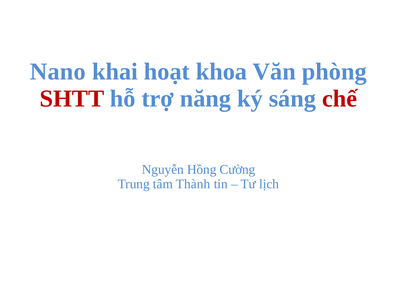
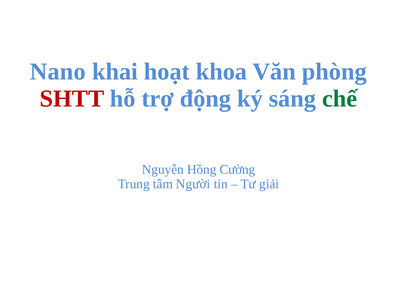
năng: năng -> động (205, 98)
chế colour: red -> green (340, 98)
Thành: Thành -> Người (193, 184)
lịch: lịch -> giải (269, 184)
